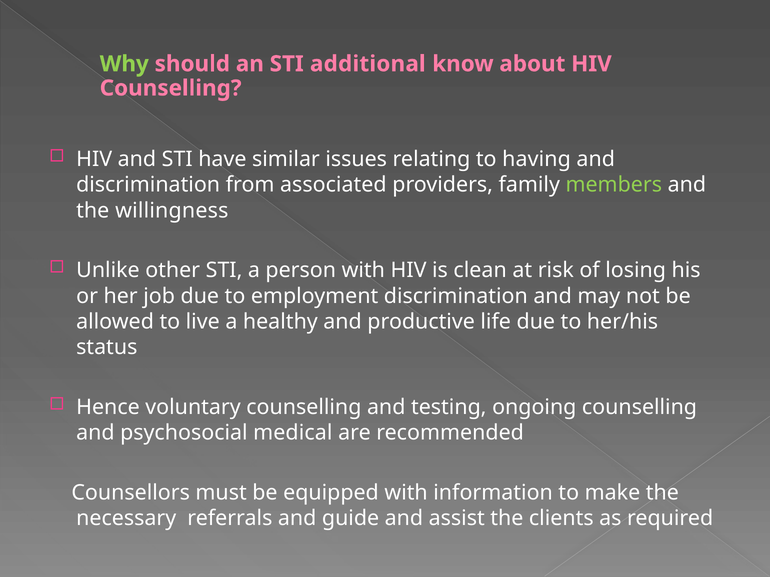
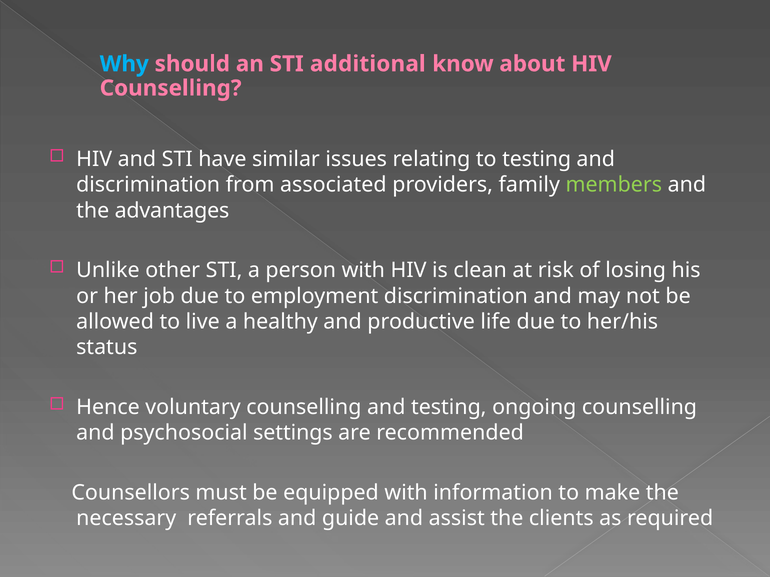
Why colour: light green -> light blue (124, 64)
to having: having -> testing (537, 159)
willingness: willingness -> advantages (172, 211)
medical: medical -> settings (293, 433)
